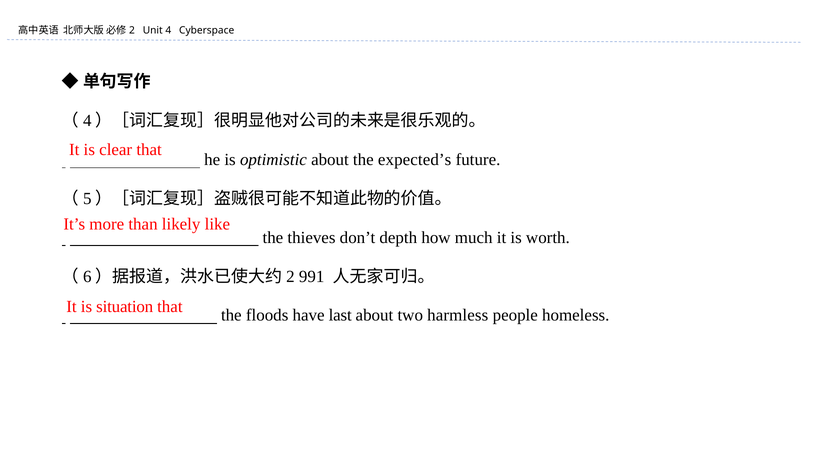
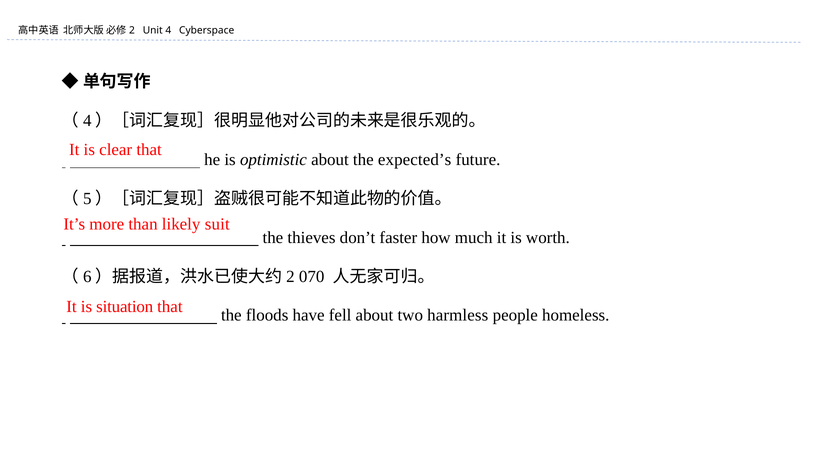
like: like -> suit (217, 224)
depth: depth -> faster (398, 238)
991: 991 -> 070 (312, 277)
last: last -> fell (340, 316)
